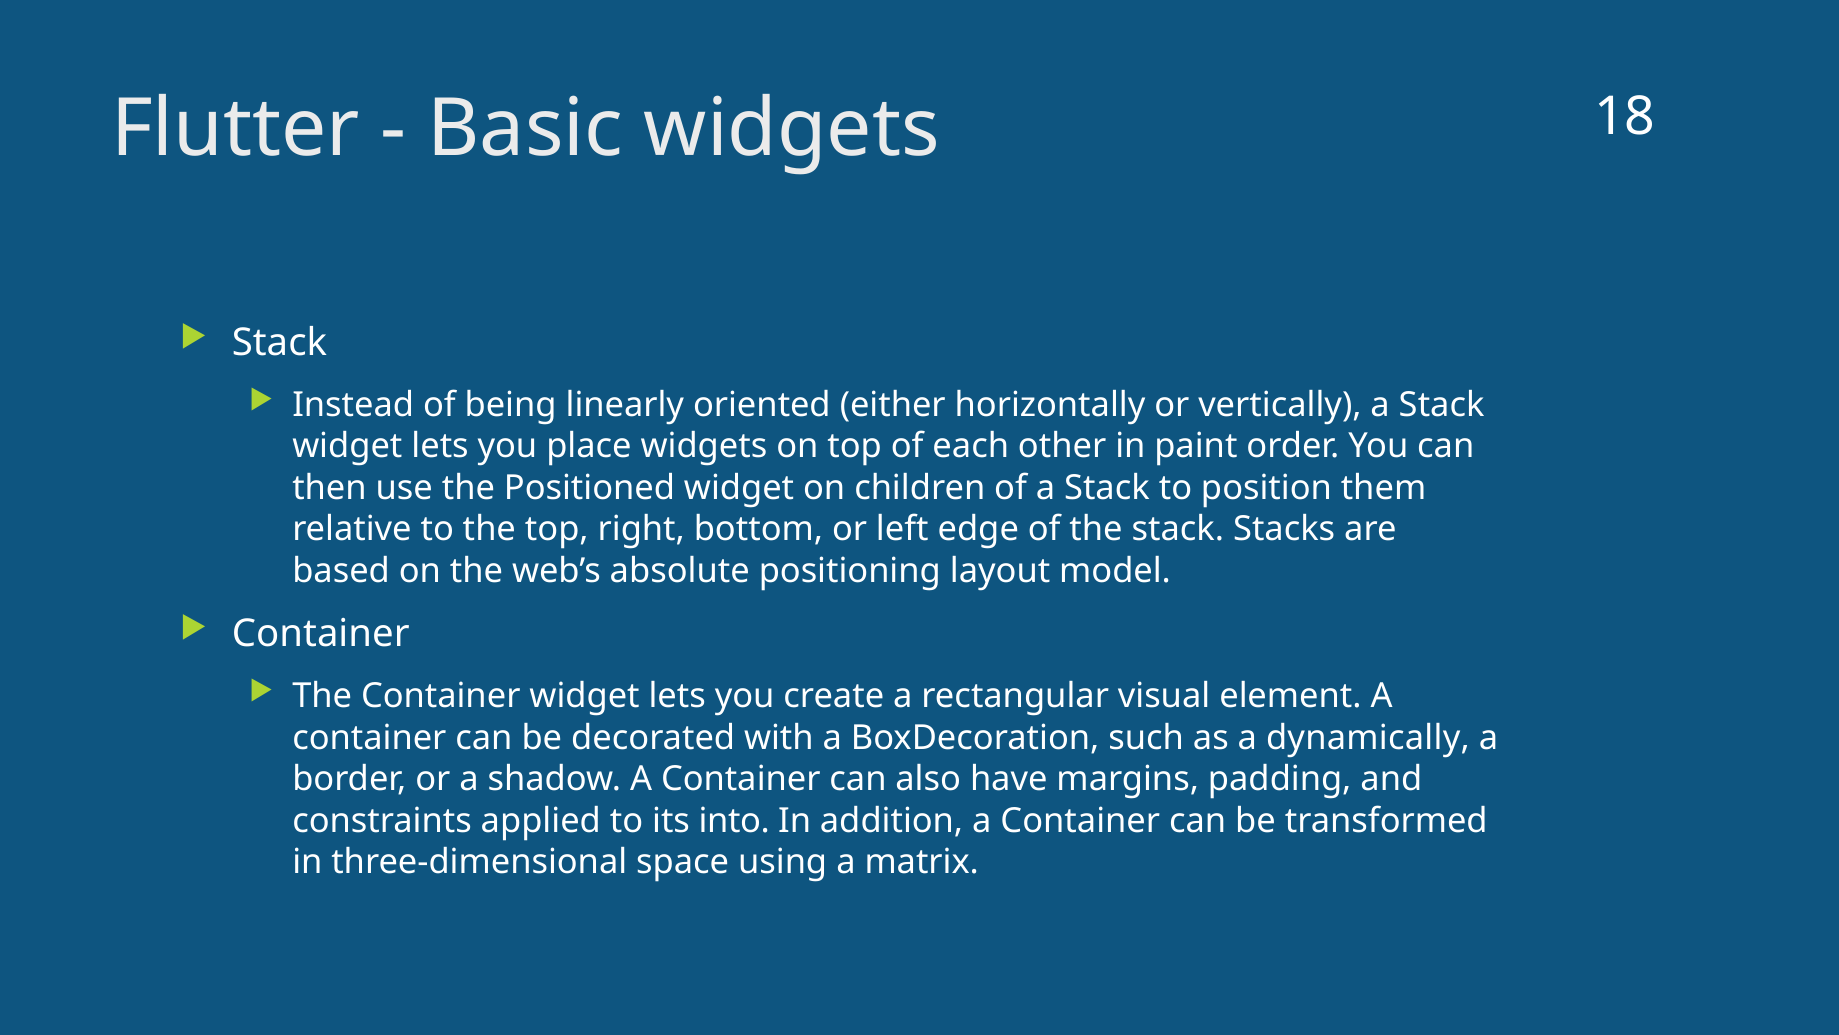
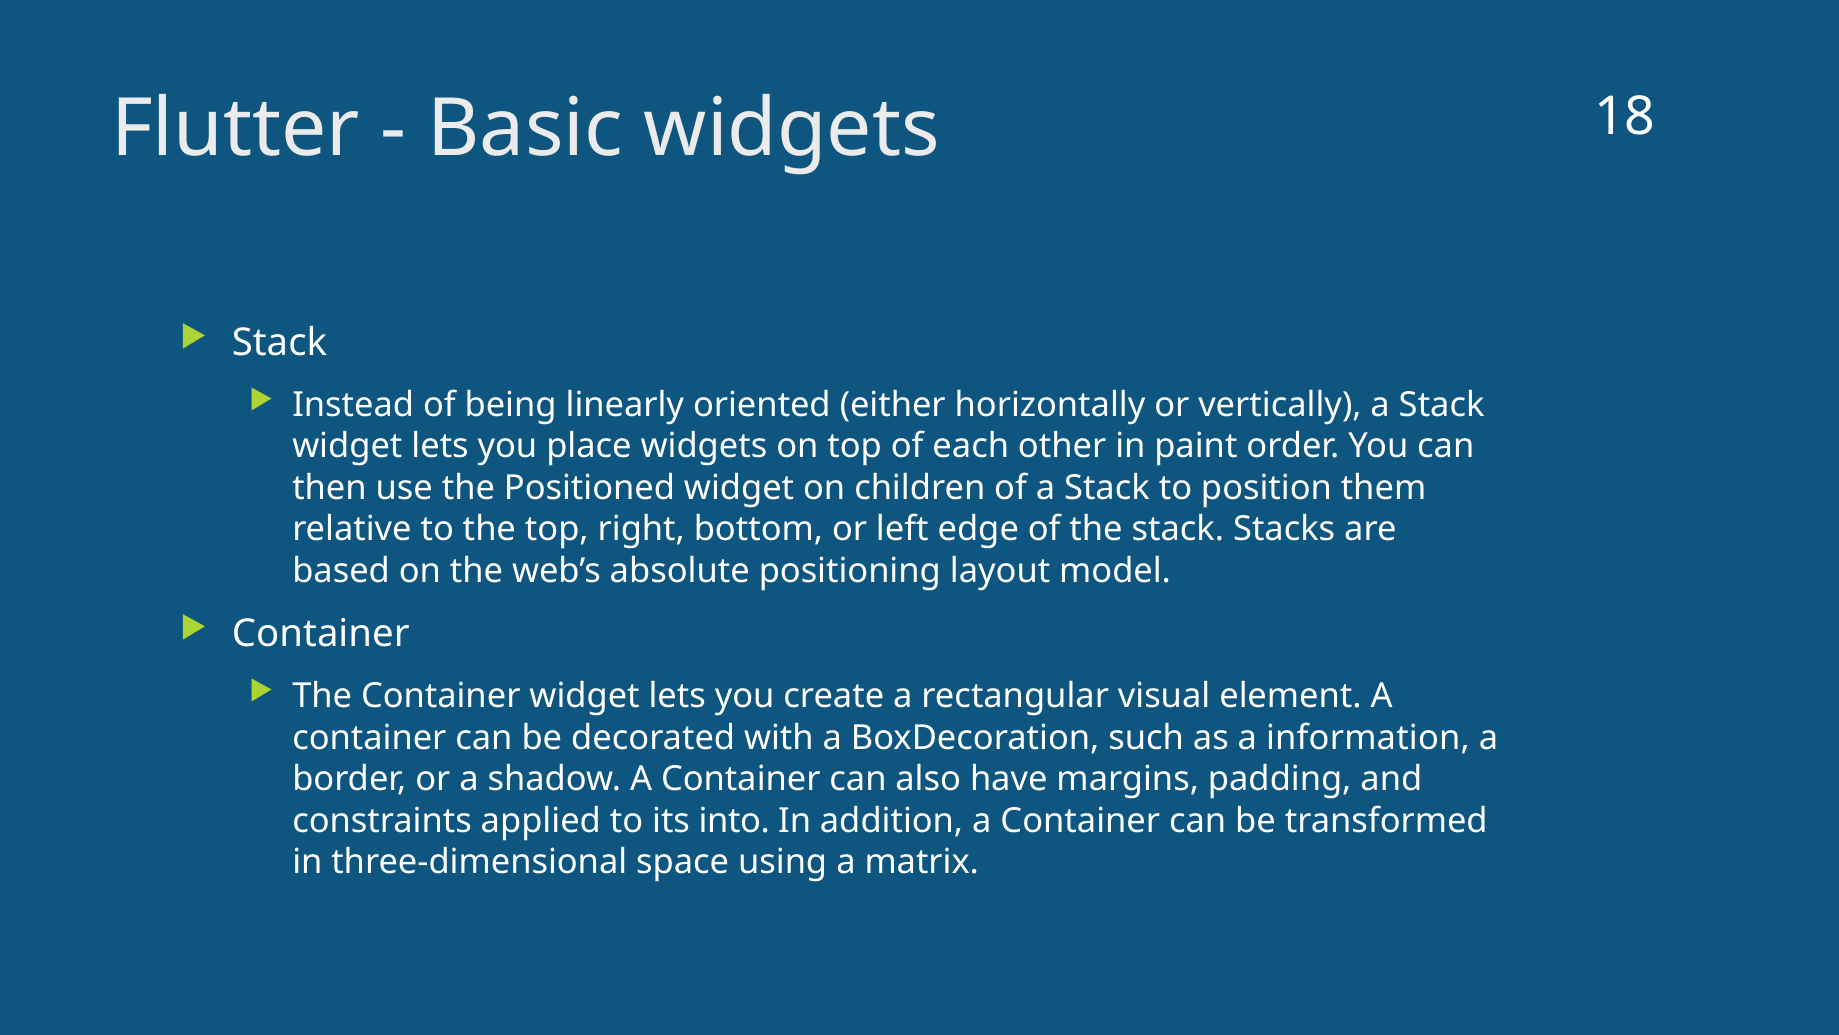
dynamically: dynamically -> information (1368, 738)
